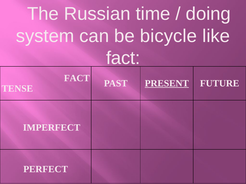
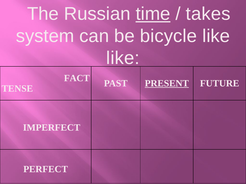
time underline: none -> present (153, 14)
doing: doing -> takes (208, 14)
fact: fact -> like (123, 58)
